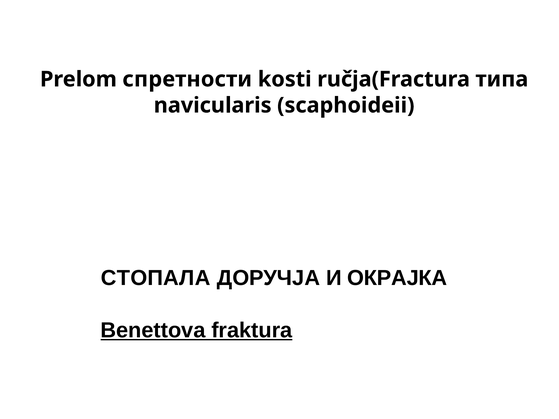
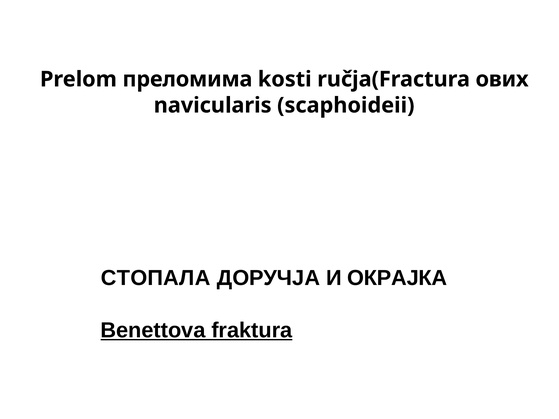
спретности: спретности -> преломима (187, 79)
типа: типа -> ових (502, 79)
